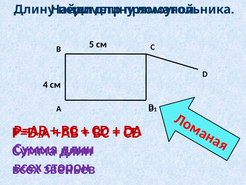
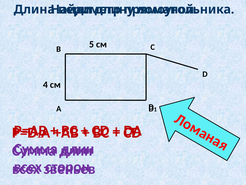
Длину: Длину -> Длина (34, 9)
